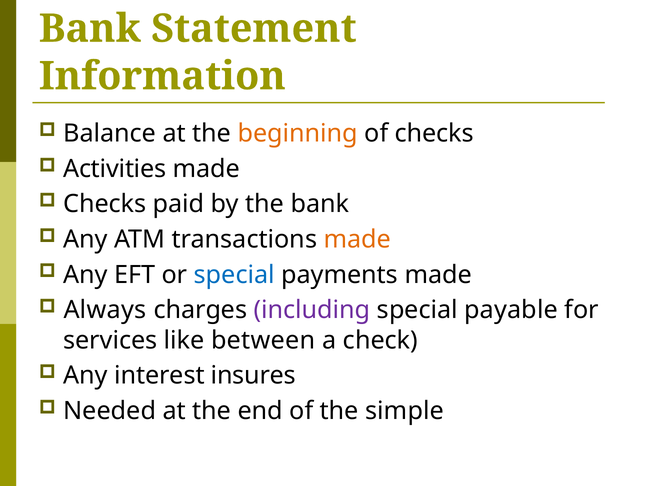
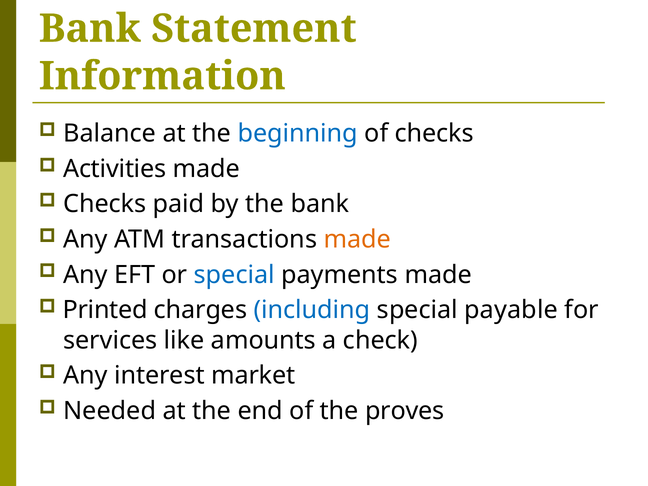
beginning colour: orange -> blue (298, 134)
Always: Always -> Printed (105, 310)
including colour: purple -> blue (312, 310)
between: between -> amounts (263, 340)
insures: insures -> market (253, 376)
simple: simple -> proves (405, 411)
